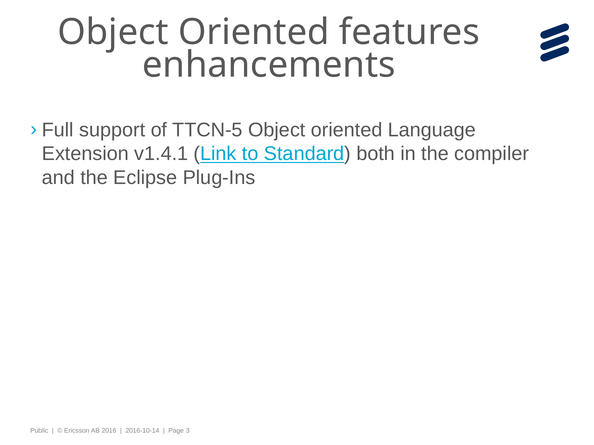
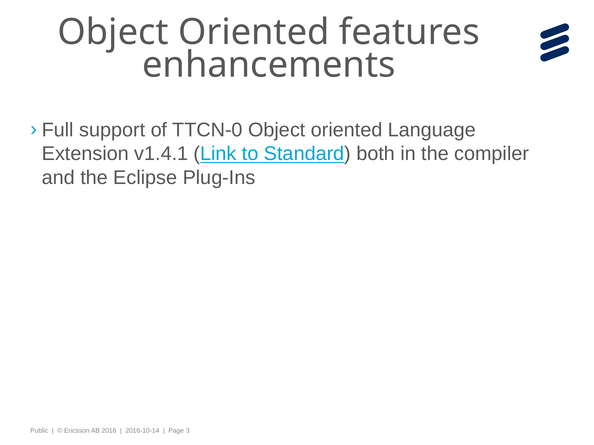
TTCN-5: TTCN-5 -> TTCN-0 (207, 130)
